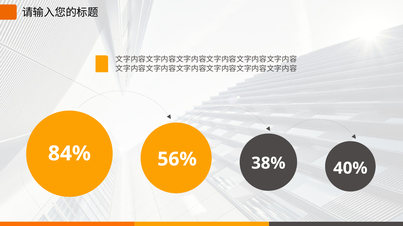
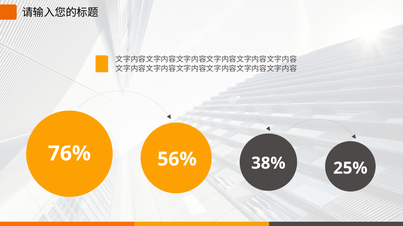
84%: 84% -> 76% (69, 154)
40%: 40% -> 25% (350, 169)
